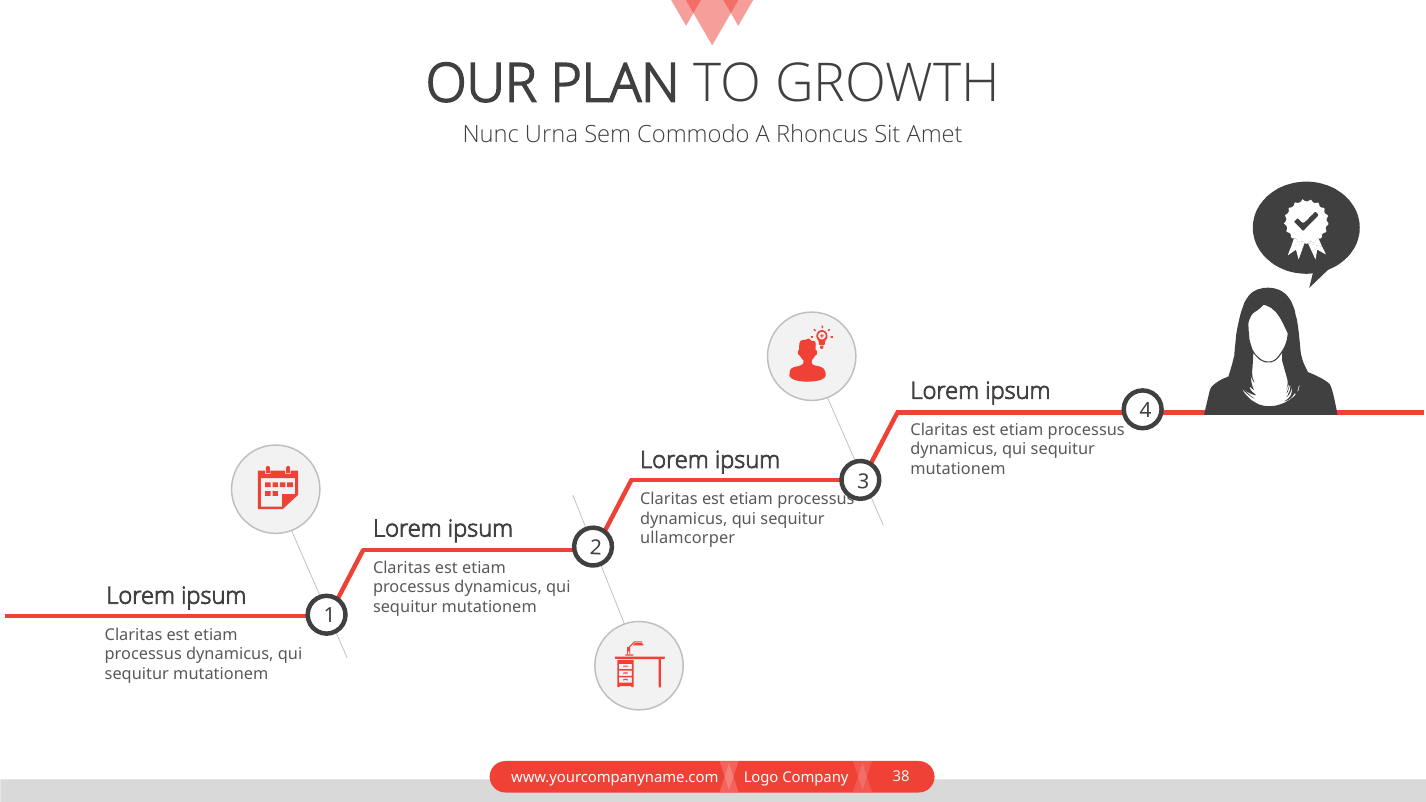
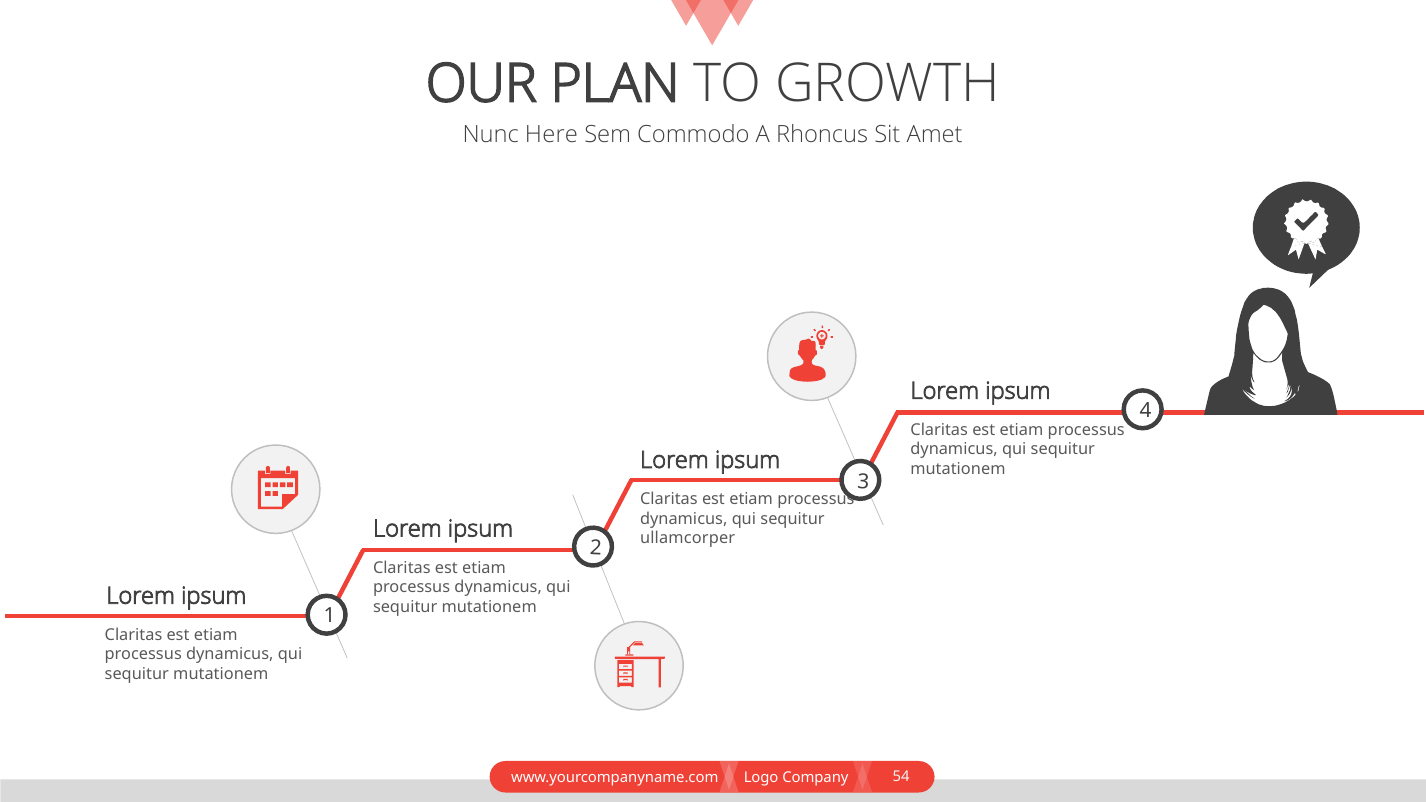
Urna: Urna -> Here (551, 135)
38: 38 -> 54 (901, 777)
